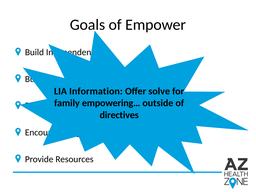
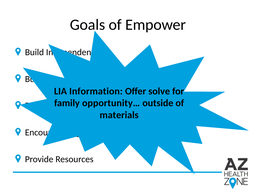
empowering…: empowering… -> opportunity… (111, 103)
directives: directives -> materials (119, 115)
